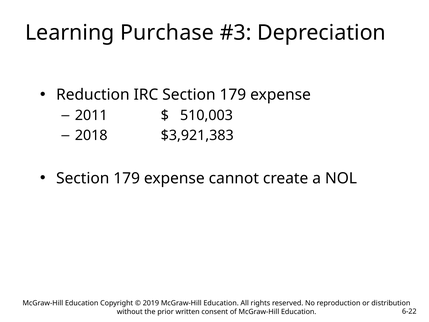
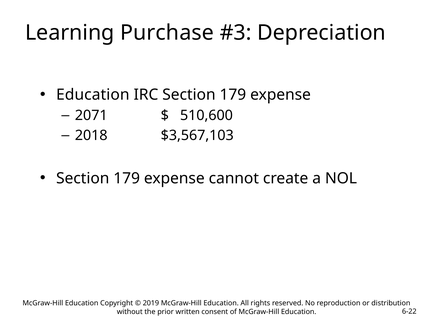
Reduction: Reduction -> Education (93, 95)
2011: 2011 -> 2071 (91, 115)
510,003: 510,003 -> 510,600 (206, 115)
$3,921,383: $3,921,383 -> $3,567,103 (197, 135)
